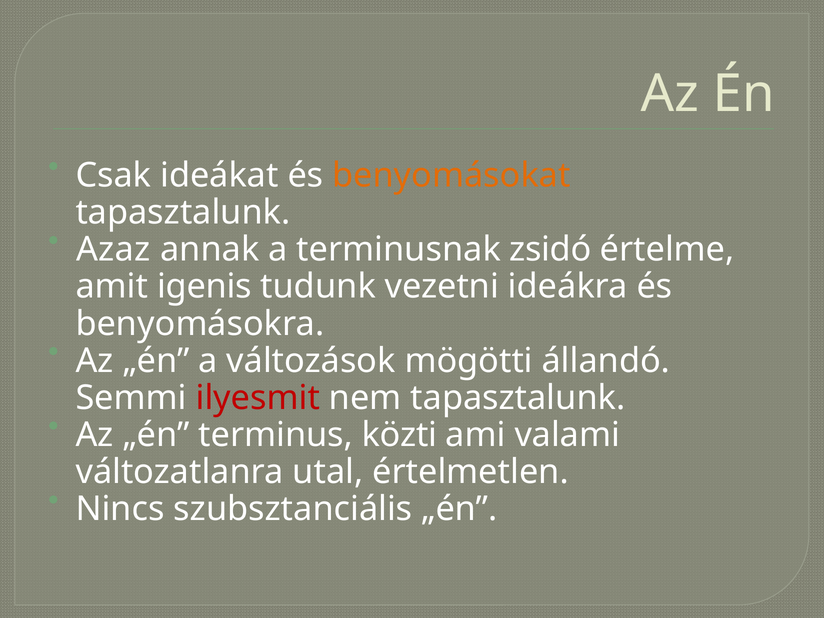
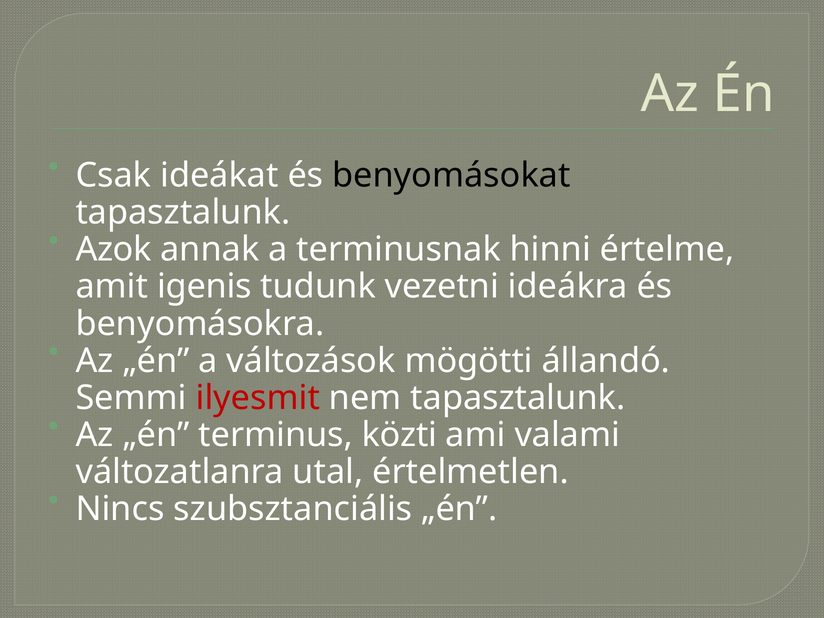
benyomásokat colour: orange -> black (451, 175)
Azaz: Azaz -> Azok (114, 250)
zsidó: zsidó -> hinni (550, 250)
